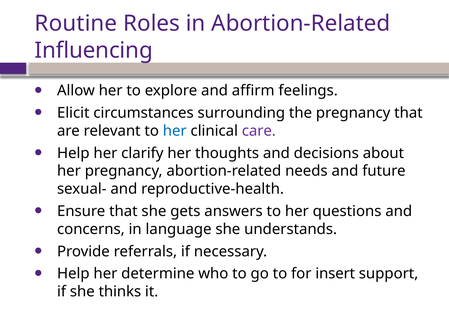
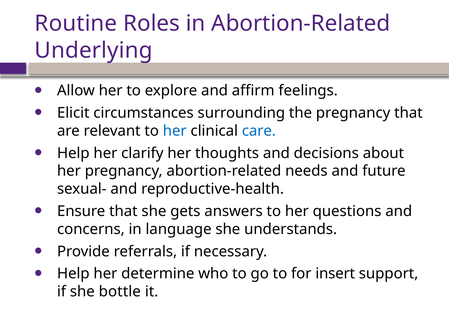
Influencing: Influencing -> Underlying (94, 51)
care colour: purple -> blue (259, 131)
thinks: thinks -> bottle (120, 292)
